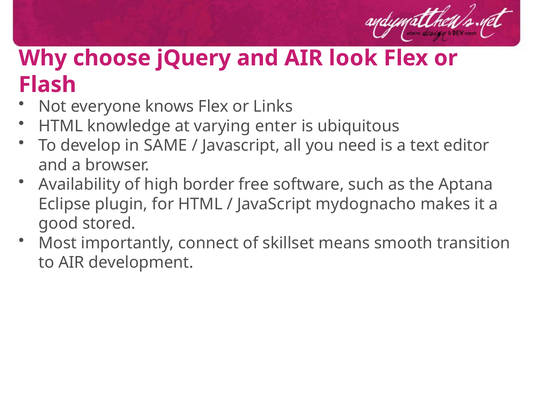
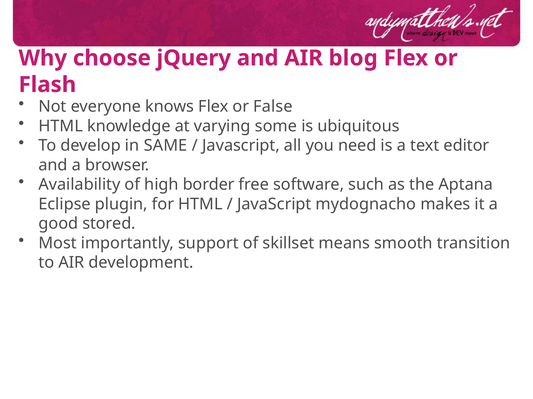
look: look -> blog (353, 58)
Links: Links -> False (273, 107)
enter: enter -> some (276, 126)
connect: connect -> support (208, 244)
